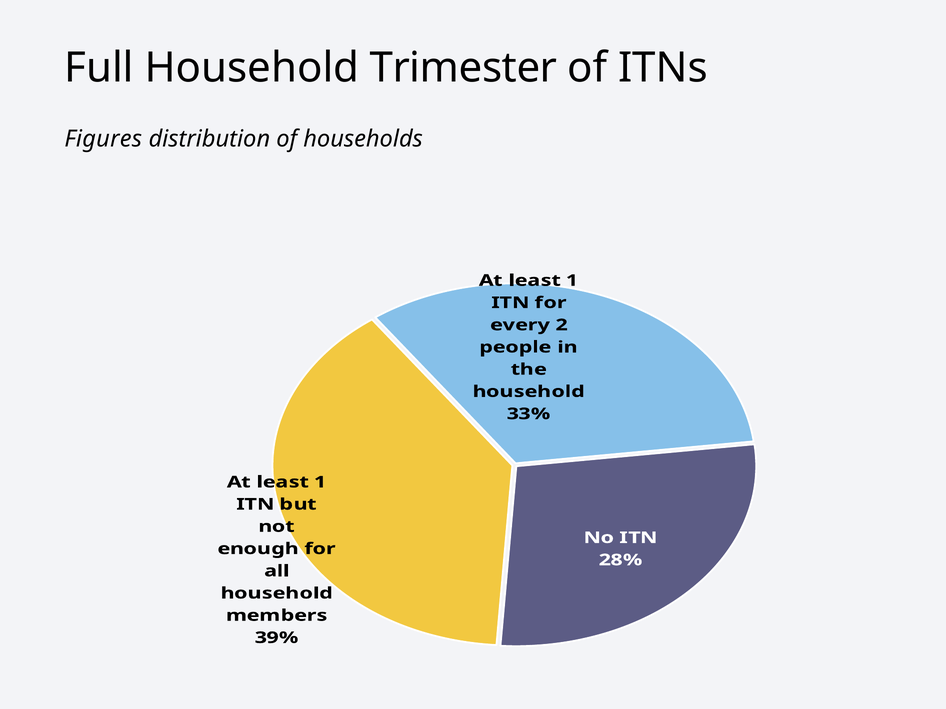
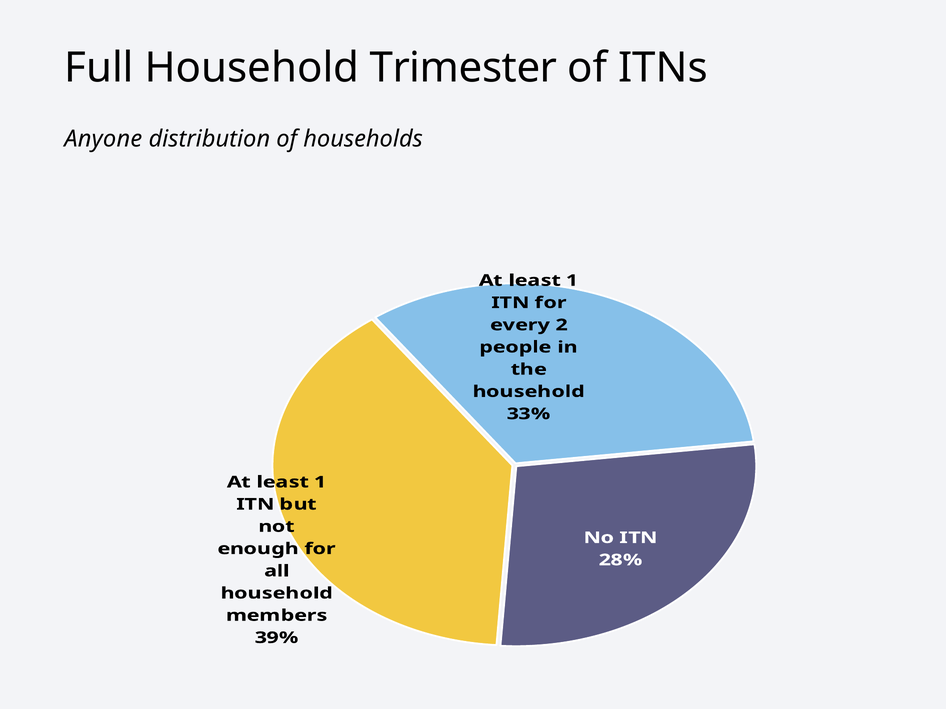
Figures: Figures -> Anyone (103, 139)
